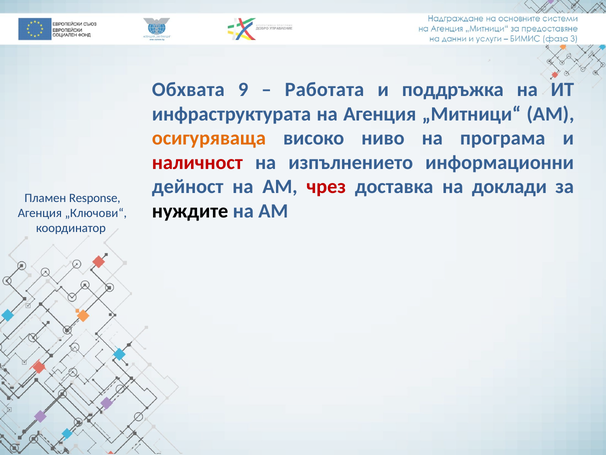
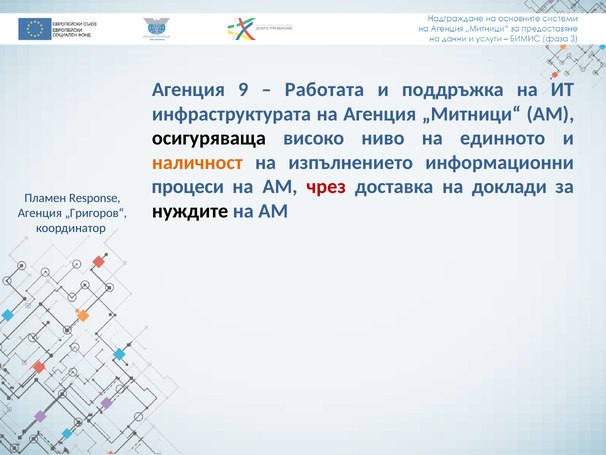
Обхвата: Обхвата -> Агенция (188, 90)
осигуряваща colour: orange -> black (209, 138)
програма: програма -> единното (503, 138)
наличност colour: red -> orange (197, 162)
дейност: дейност -> процеси (188, 187)
„Ключови“: „Ключови“ -> „Григоров“ (96, 213)
